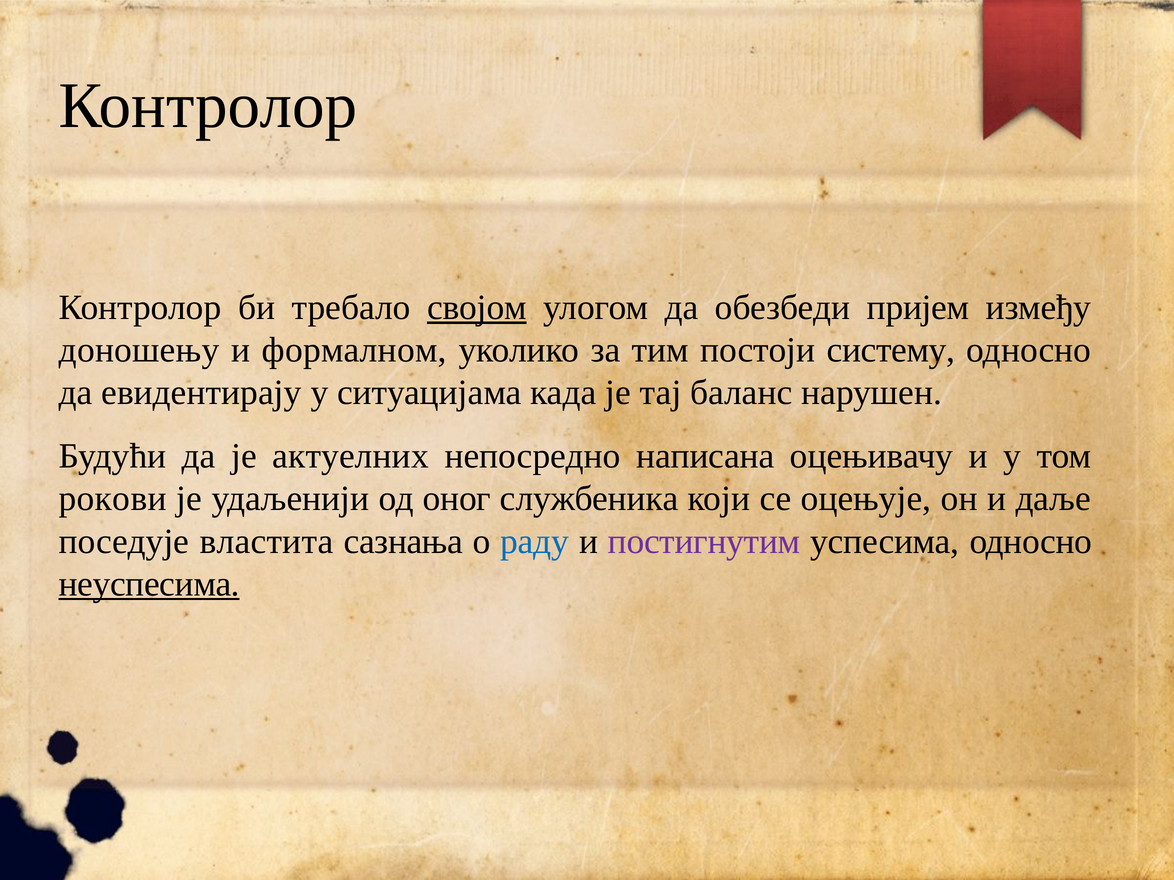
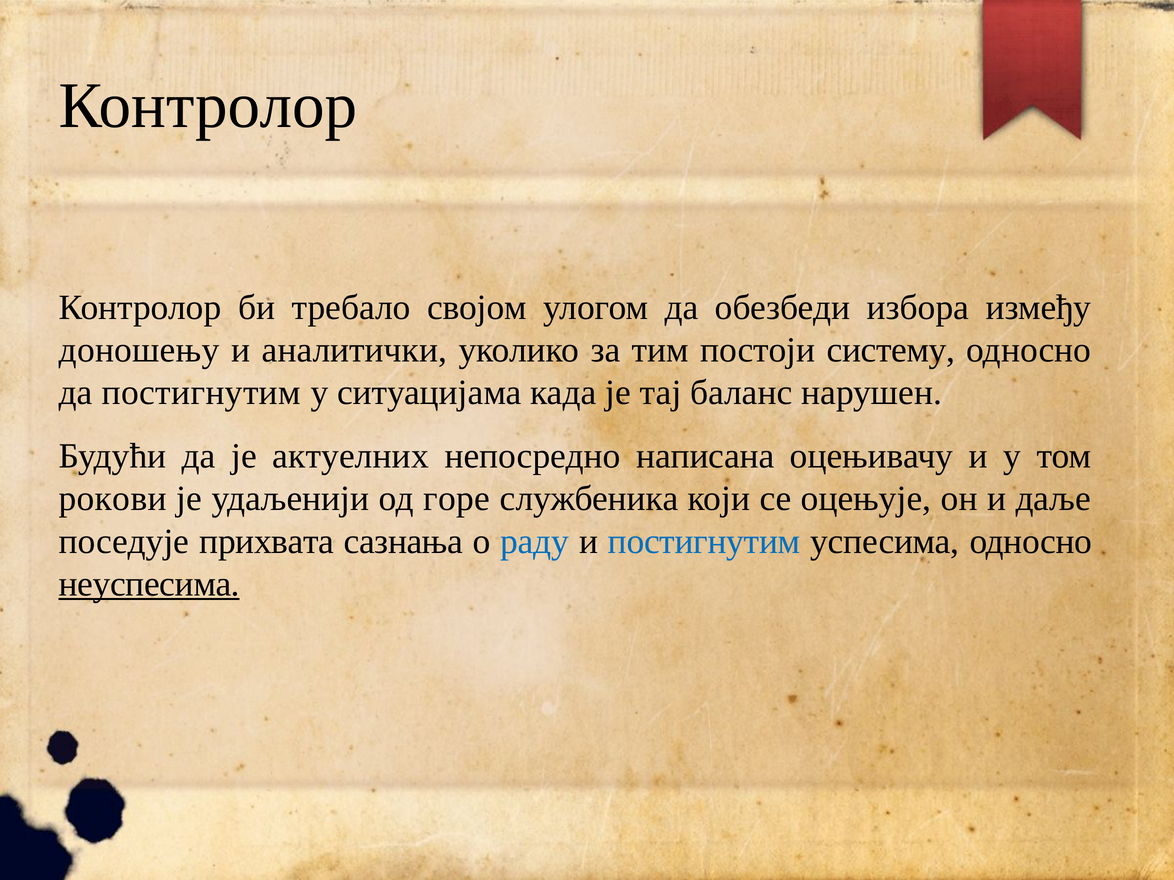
својом underline: present -> none (477, 308)
пријем: пријем -> избора (918, 308)
формалном: формалном -> аналитички (354, 350)
да евидентирају: евидентирају -> постигнутим (201, 393)
оног: оног -> горе (457, 499)
властита: властита -> прихвата (267, 542)
постигнутим colour: purple -> blue (704, 542)
